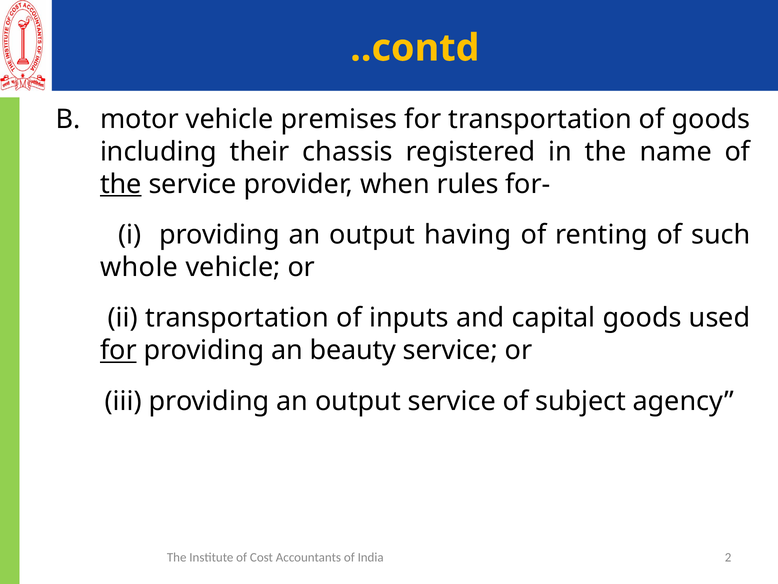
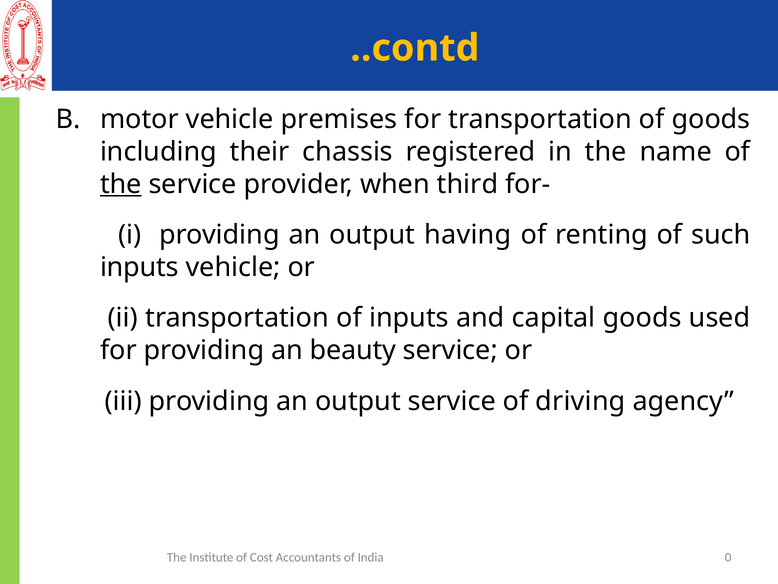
rules: rules -> third (467, 184)
whole: whole -> inputs (139, 267)
for underline: present -> none (118, 350)
subject: subject -> driving (580, 401)
2: 2 -> 0 (728, 557)
